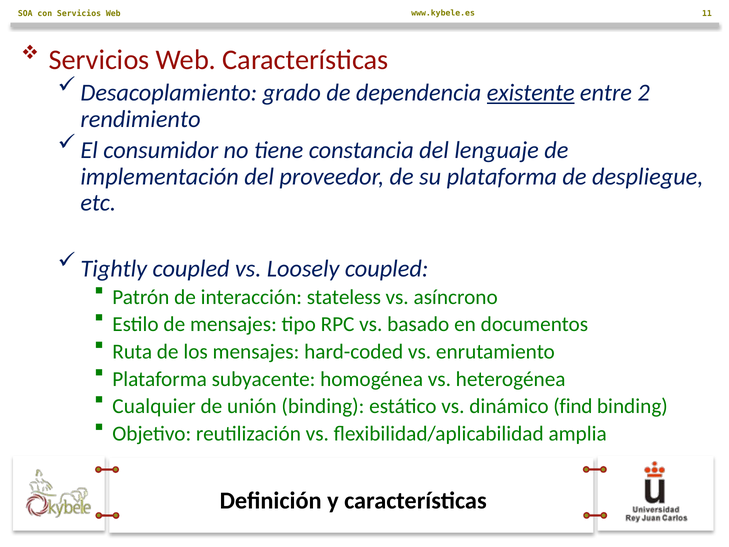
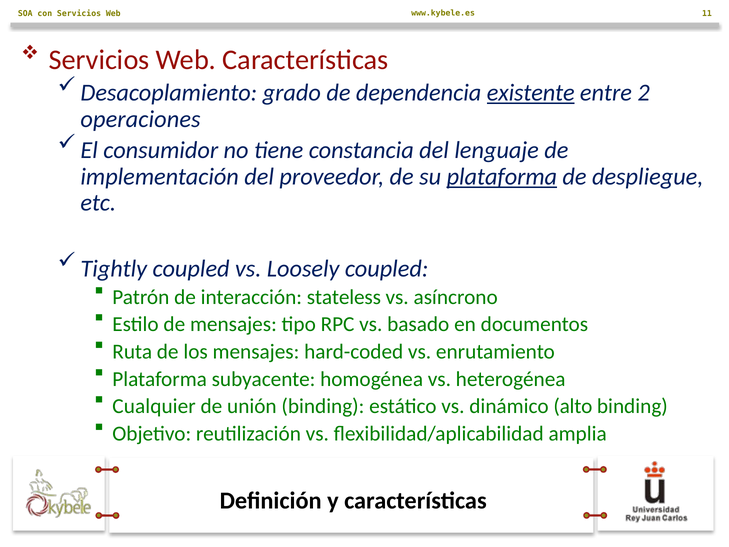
rendimiento: rendimiento -> operaciones (141, 119)
plataforma underline: none -> present (502, 177)
find: find -> alto (573, 406)
